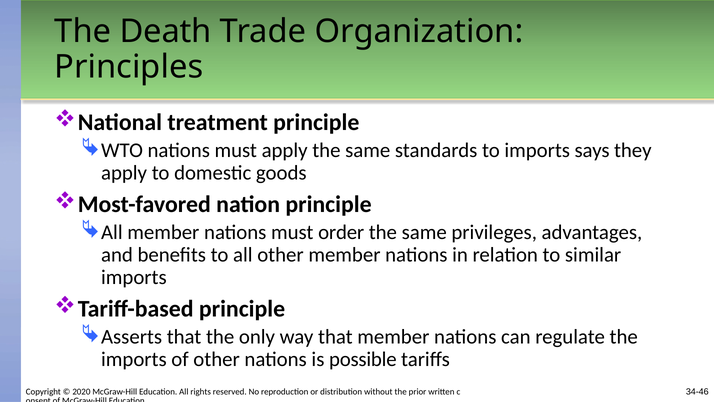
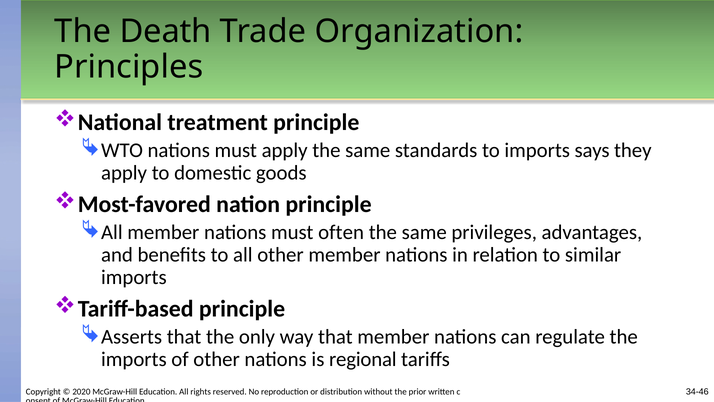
order: order -> often (341, 232)
possible: possible -> regional (363, 359)
